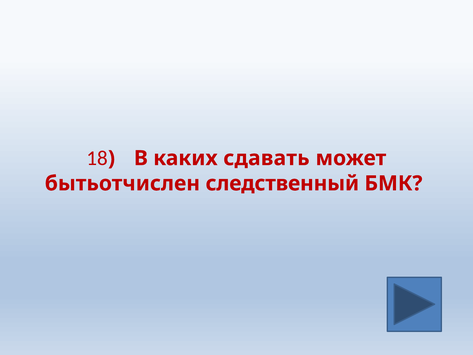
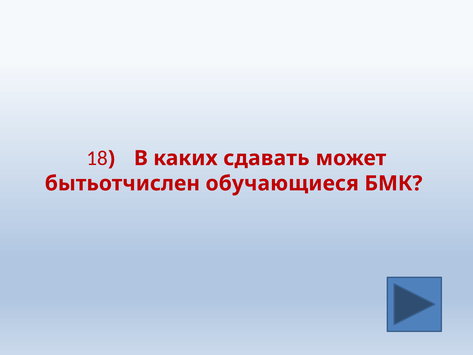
следственный: следственный -> обучающиеся (282, 183)
